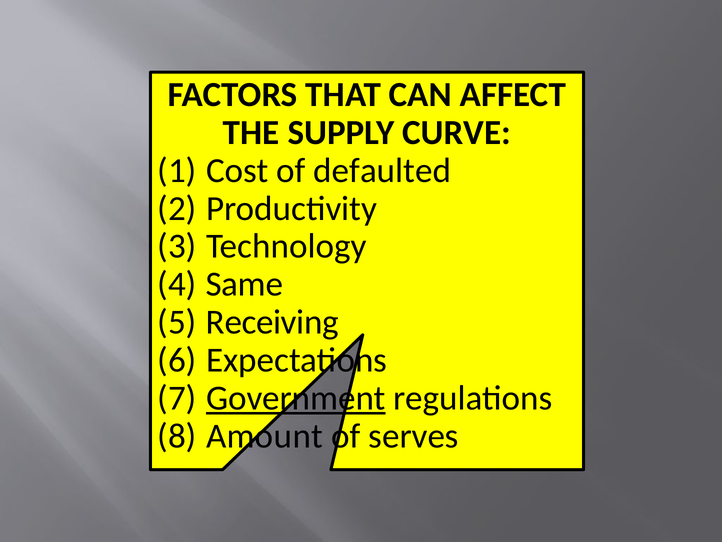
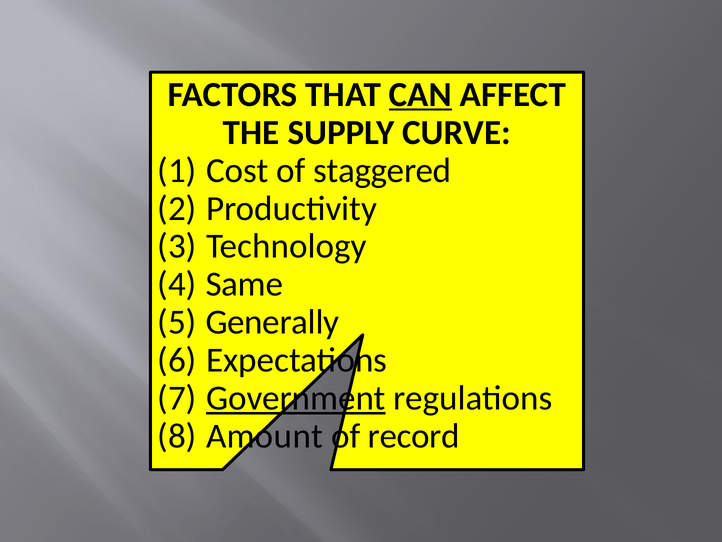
CAN underline: none -> present (420, 94)
defaulted: defaulted -> staggered (382, 170)
Receiving: Receiving -> Generally (272, 322)
serves: serves -> record (414, 436)
